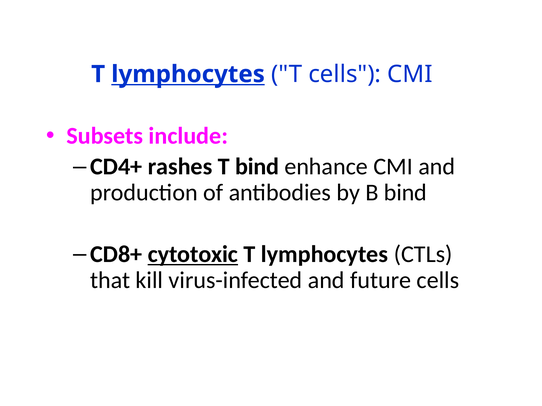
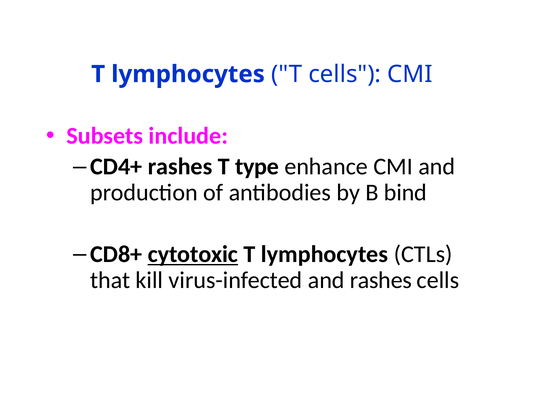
lymphocytes underline: present -> none (188, 74)
T bind: bind -> type (257, 167)
and future: future -> rashes (381, 281)
